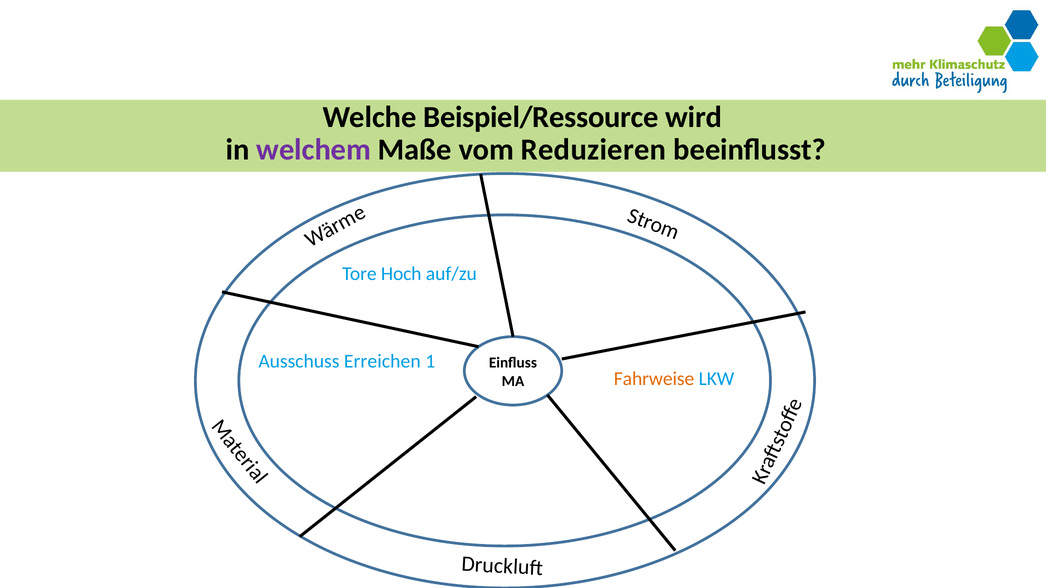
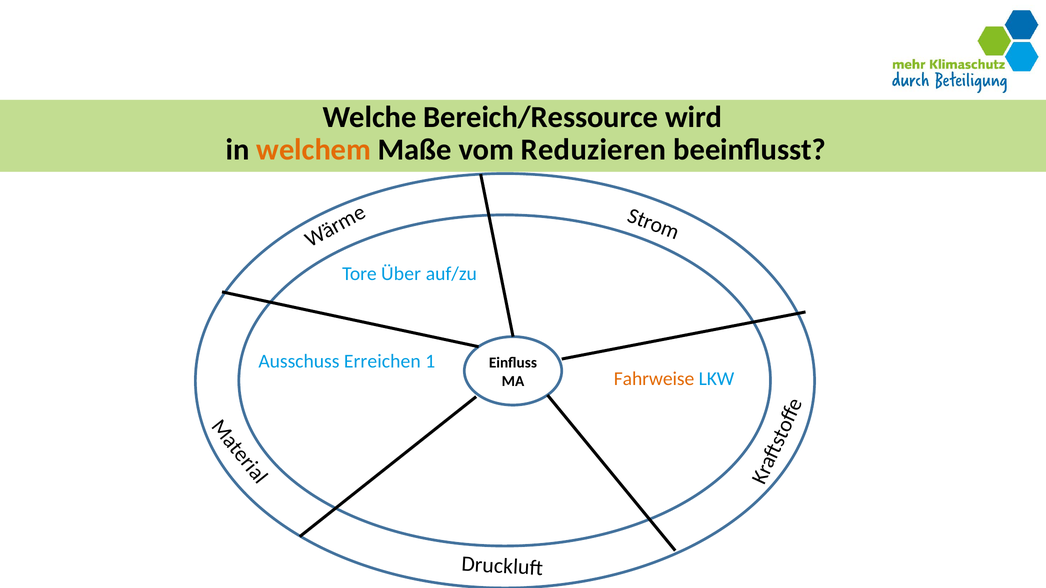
Beispiel/Ressource: Beispiel/Ressource -> Bereich/Ressource (541, 117)
welchem colour: purple -> orange (314, 150)
Hoch: Hoch -> Über (401, 274)
